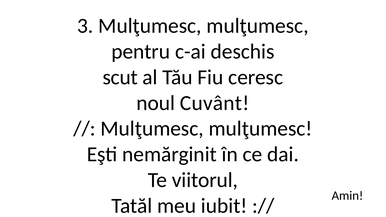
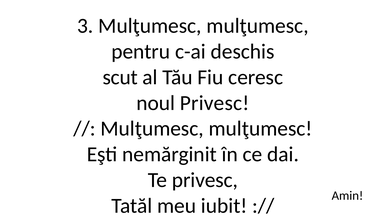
noul Cuvânt: Cuvânt -> Privesc (215, 103)
Te viitorul: viitorul -> privesc (205, 180)
